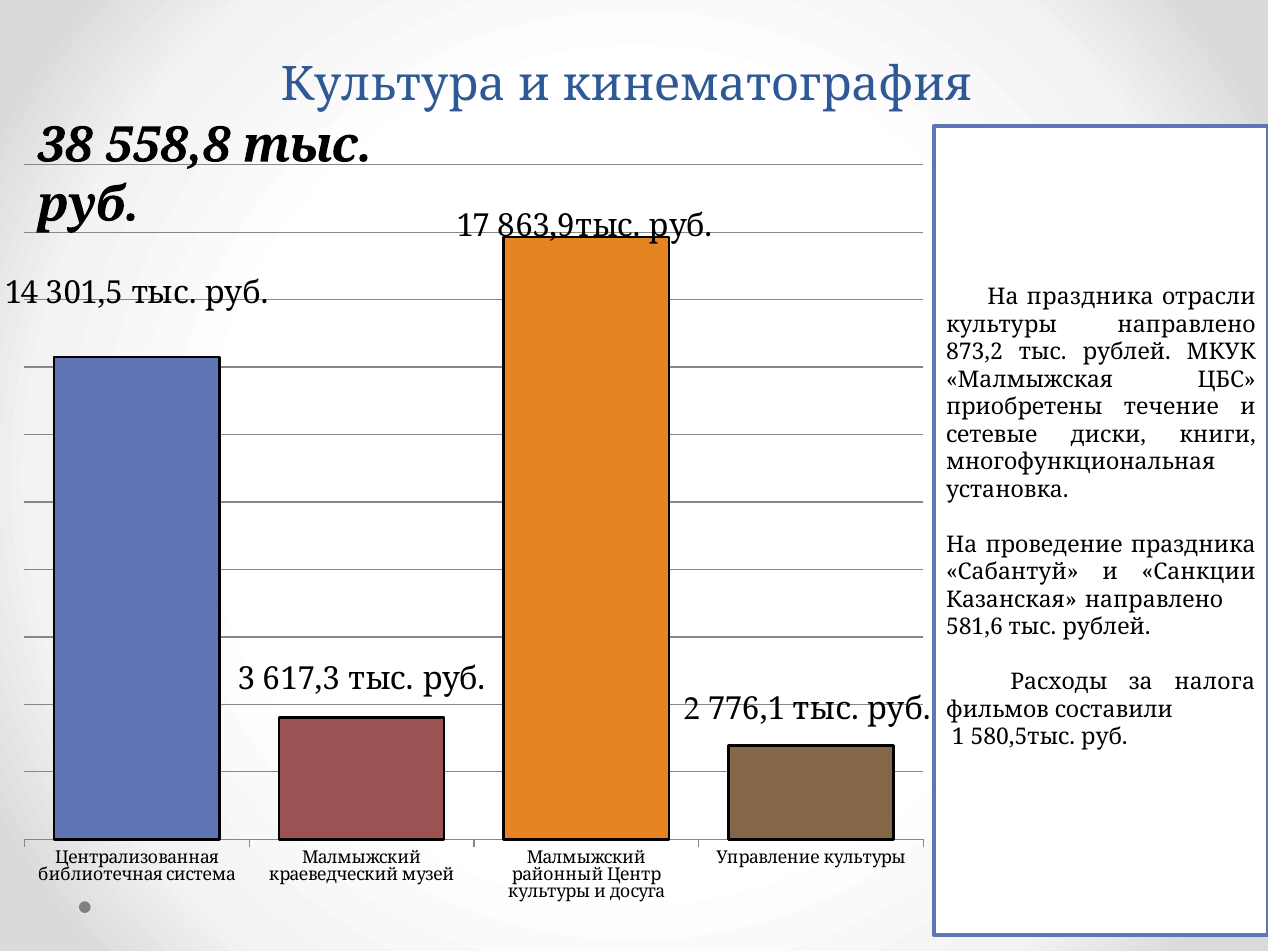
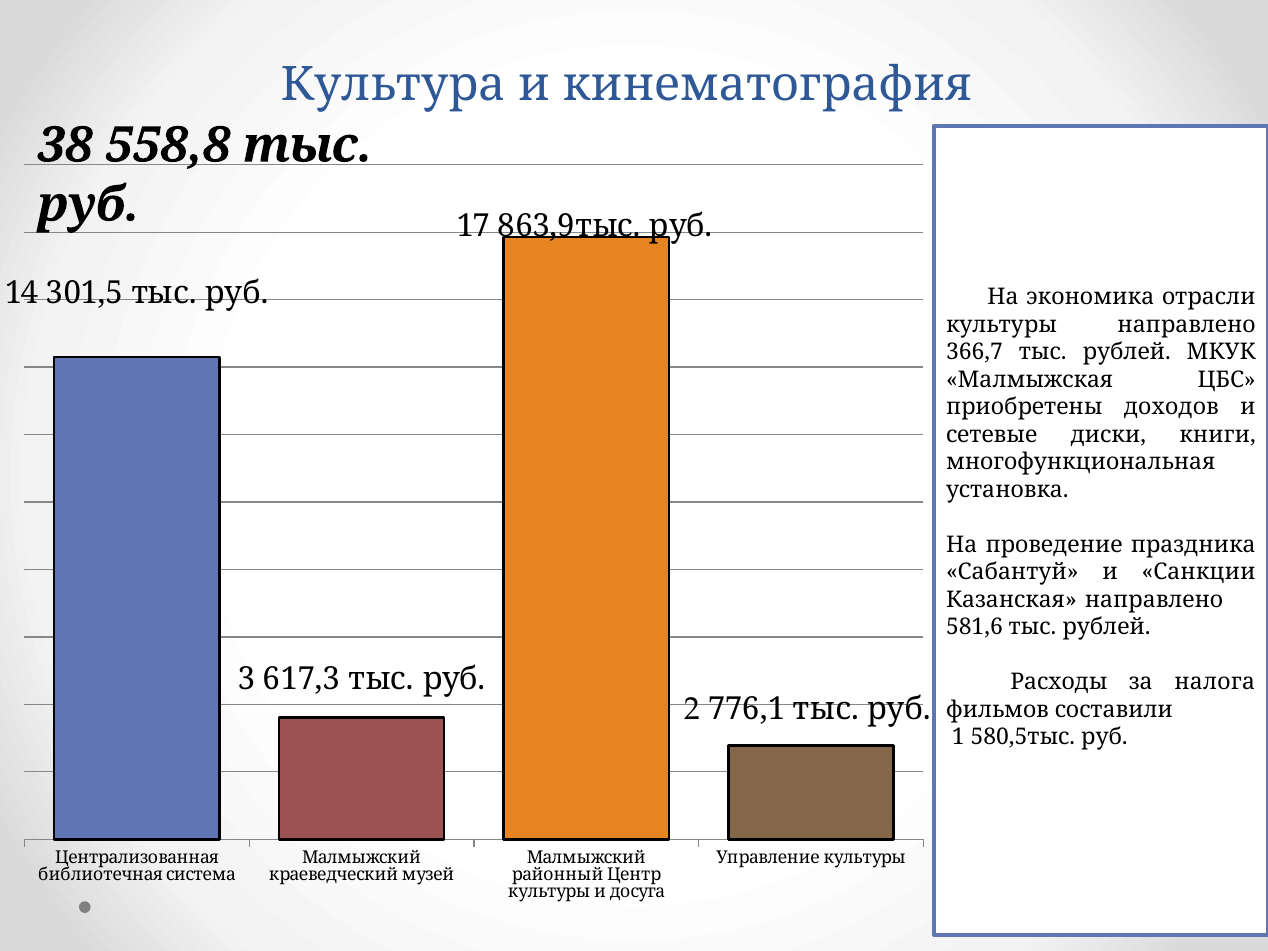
На праздника: праздника -> экономика (1090, 297)
873,2: 873,2 -> 366,7 (974, 352)
течение: течение -> доходов (1171, 407)
